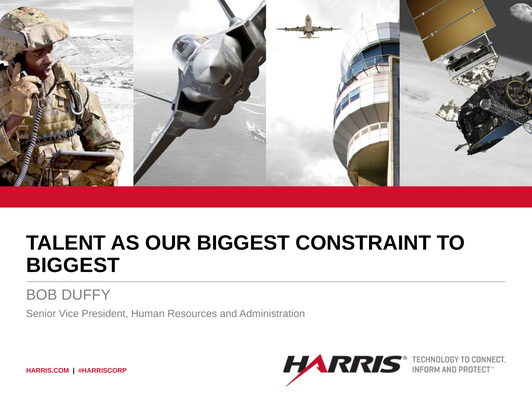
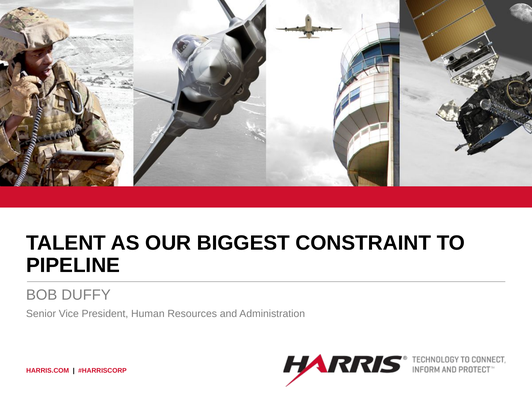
BIGGEST: BIGGEST -> PIPELINE (73, 265)
